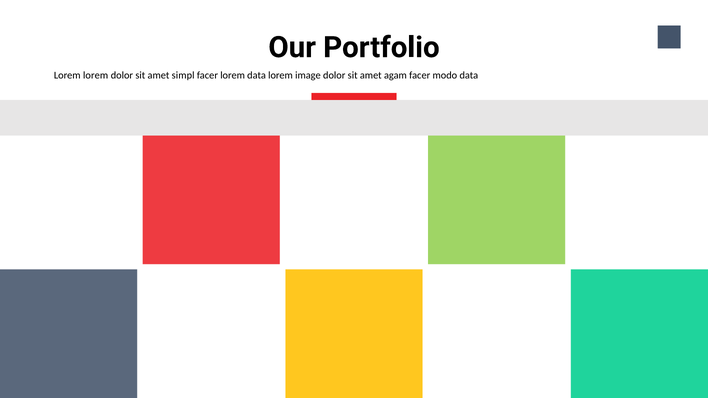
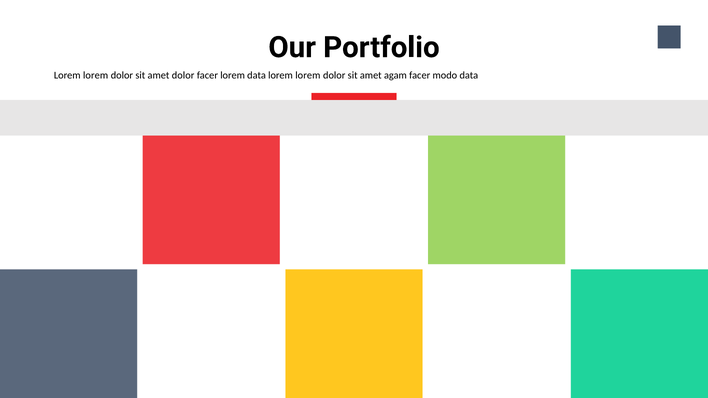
amet simpl: simpl -> dolor (183, 75)
data lorem image: image -> lorem (308, 75)
